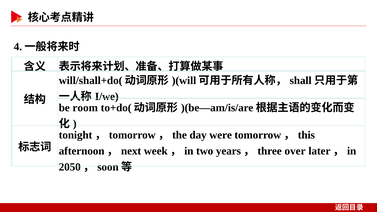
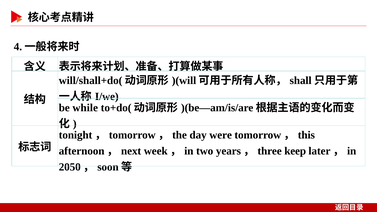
room: room -> while (85, 108)
over: over -> keep (295, 151)
